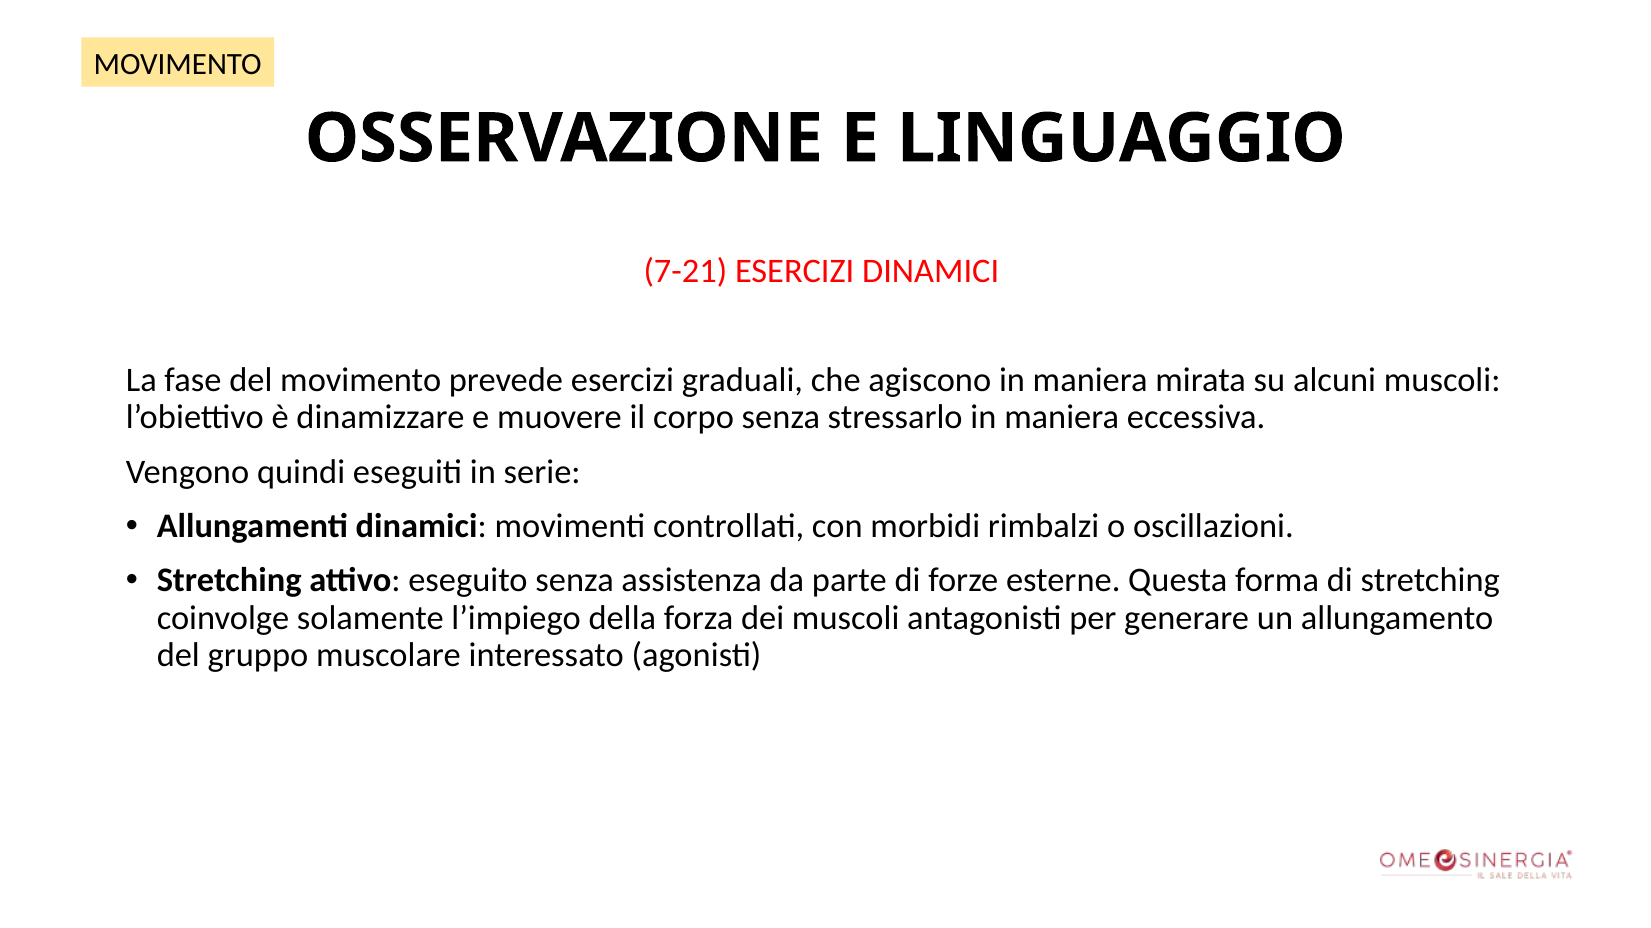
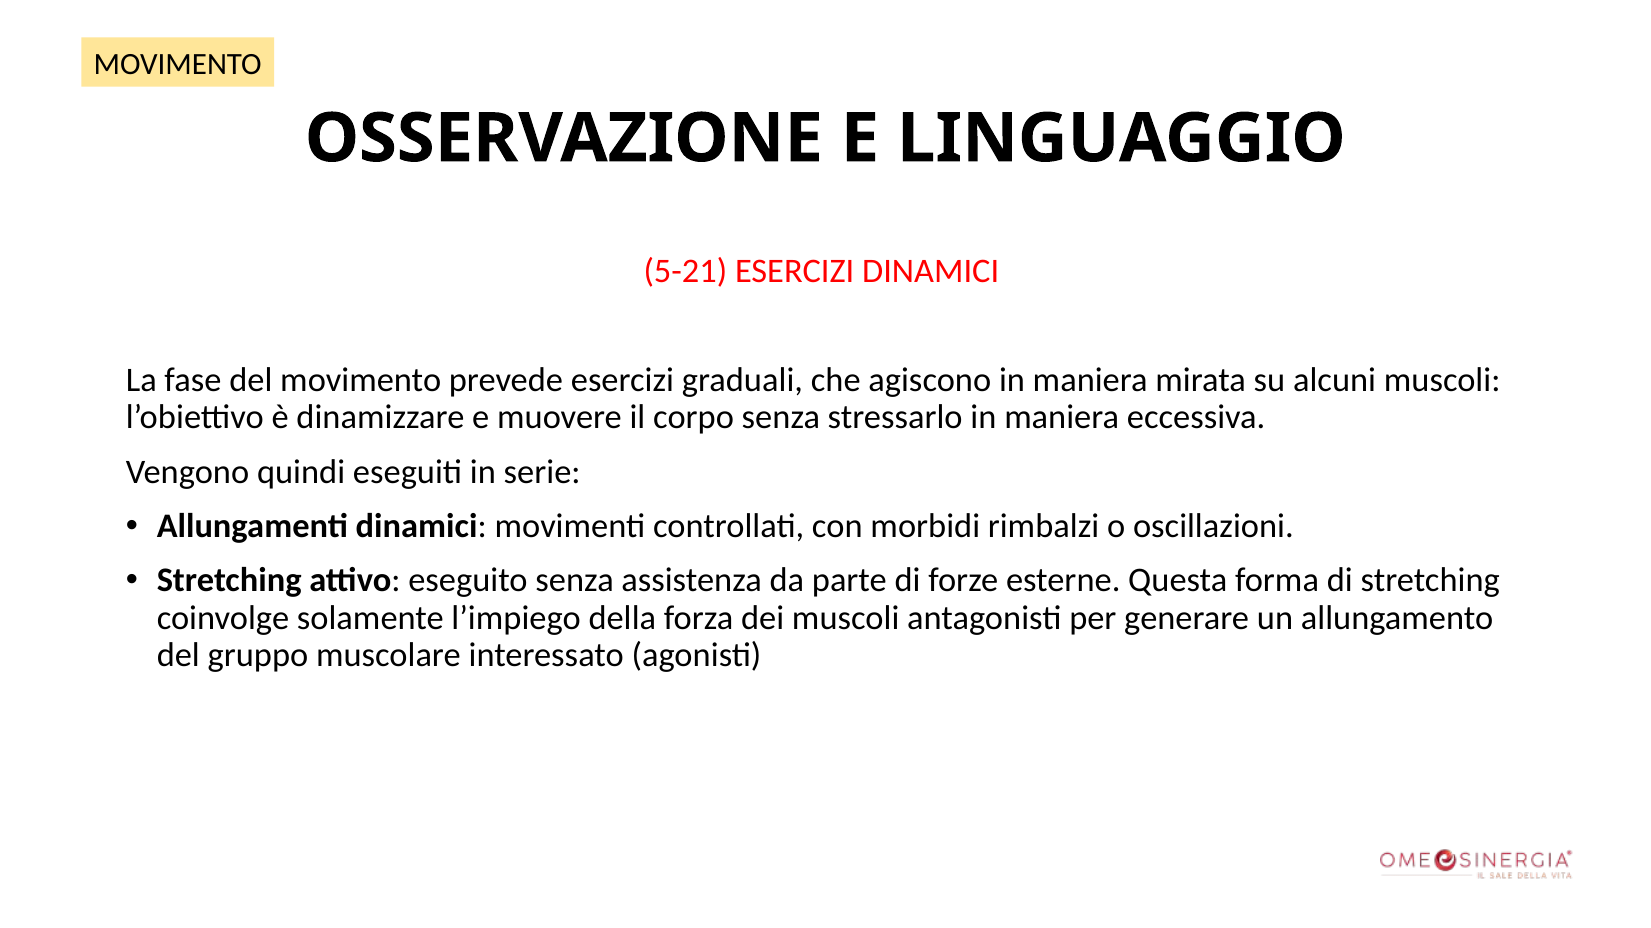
7-21: 7-21 -> 5-21 (685, 272)
